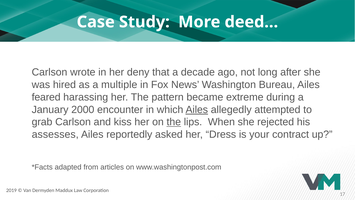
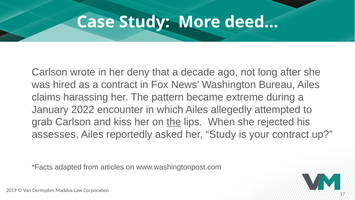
a multiple: multiple -> contract (119, 85)
feared: feared -> claims (46, 97)
2000: 2000 -> 2022 (83, 109)
Ailes underline: present -> none (197, 109)
her Dress: Dress -> Study (221, 134)
